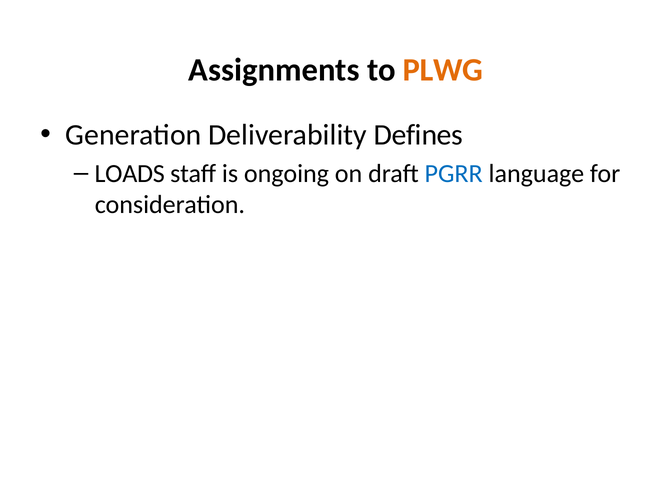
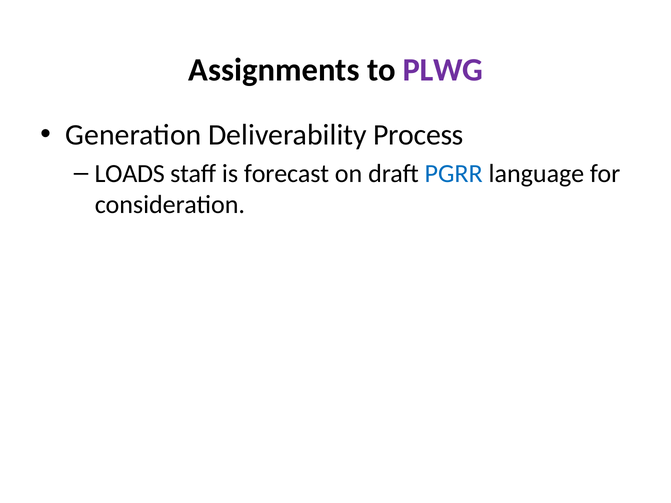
PLWG colour: orange -> purple (443, 70)
Defines: Defines -> Process (418, 135)
ongoing: ongoing -> forecast (287, 174)
